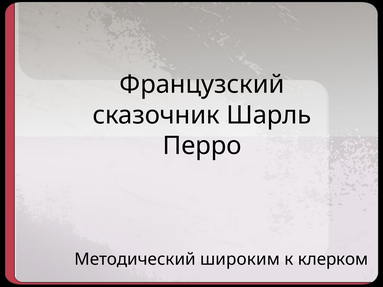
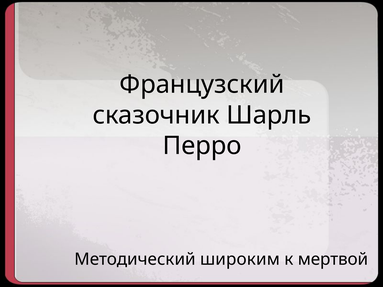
клерком: клерком -> мертвой (333, 259)
